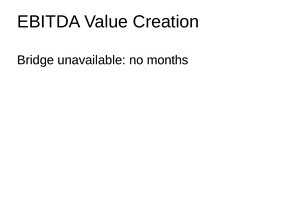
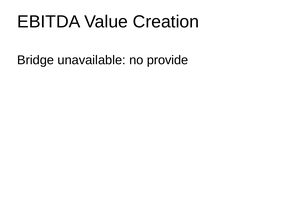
months: months -> provide (168, 60)
